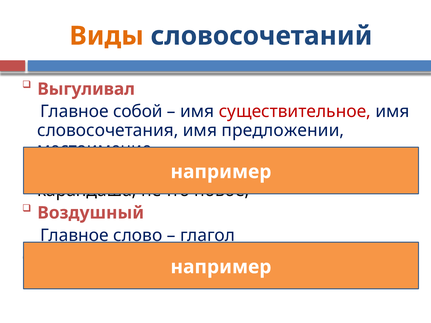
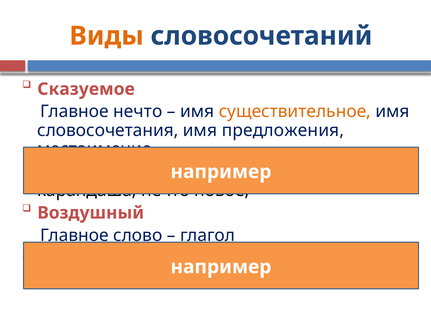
Выгуливал: Выгуливал -> Сказуемое (86, 89)
Главное собой: собой -> нечто (138, 112)
существительное colour: red -> orange (295, 112)
предложении: предложении -> предложения (283, 130)
